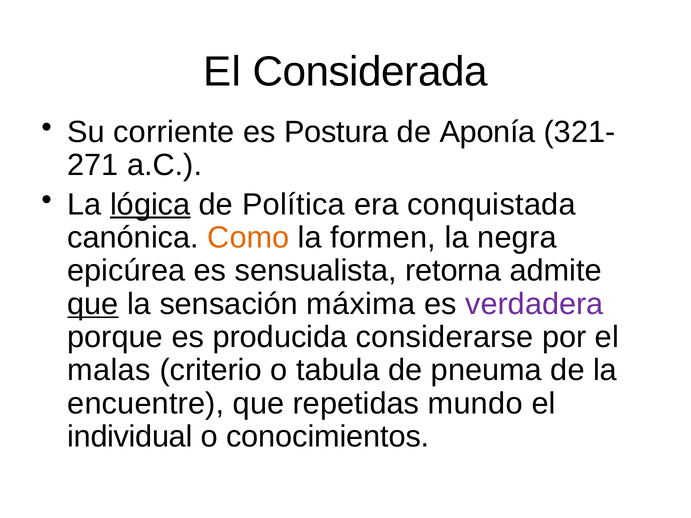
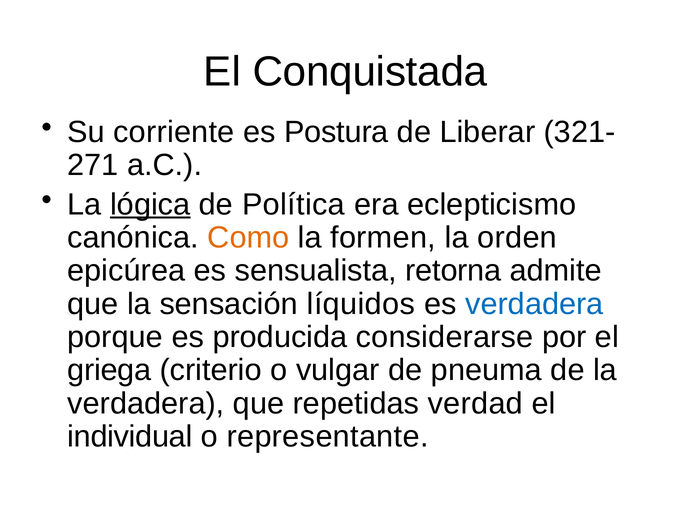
Considerada: Considerada -> Conquistada (370, 72)
Aponía: Aponía -> Liberar (487, 132)
conquistada: conquistada -> eclepticismo (492, 205)
negra: negra -> orden (517, 238)
que underline: present -> none (93, 304)
máxima: máxima -> líquidos (361, 304)
verdadera colour: purple -> blue (534, 304)
malas: malas -> griega (109, 371)
tabula: tabula -> vulgar (338, 371)
encuentre: encuentre -> verdadera (146, 404)
mundo: mundo -> verdad (475, 404)
conocimientos: conocimientos -> representante (328, 437)
